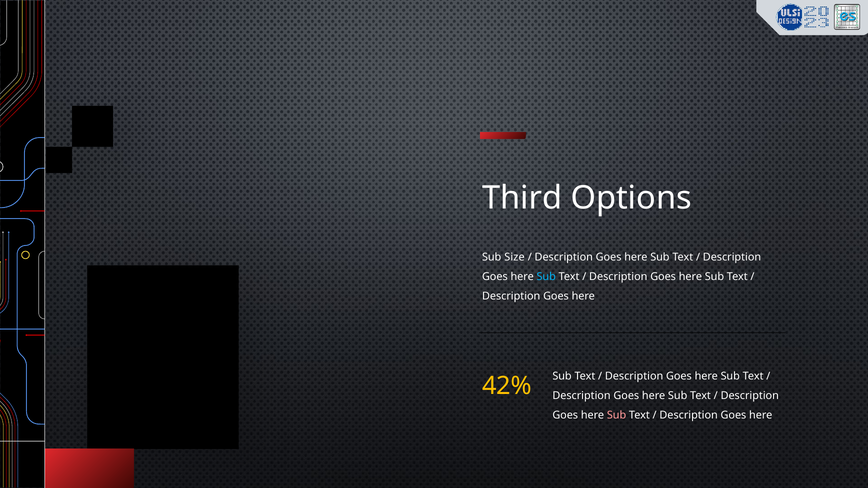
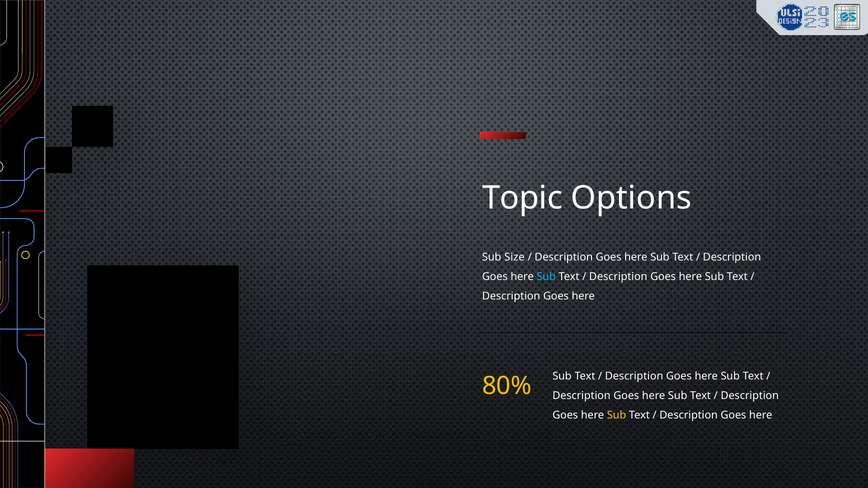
Third: Third -> Topic (522, 198)
42%: 42% -> 80% (507, 386)
Sub colour: pink -> yellow (617, 415)
